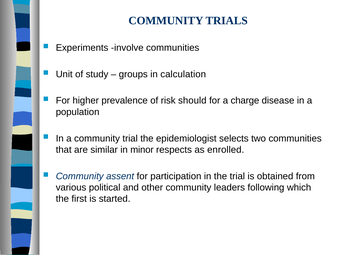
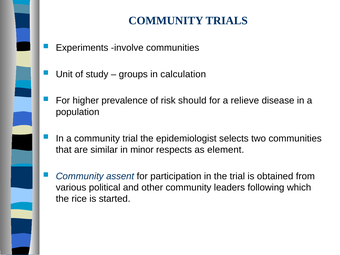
charge: charge -> relieve (245, 101)
enrolled: enrolled -> element (226, 150)
first: first -> rice (79, 199)
